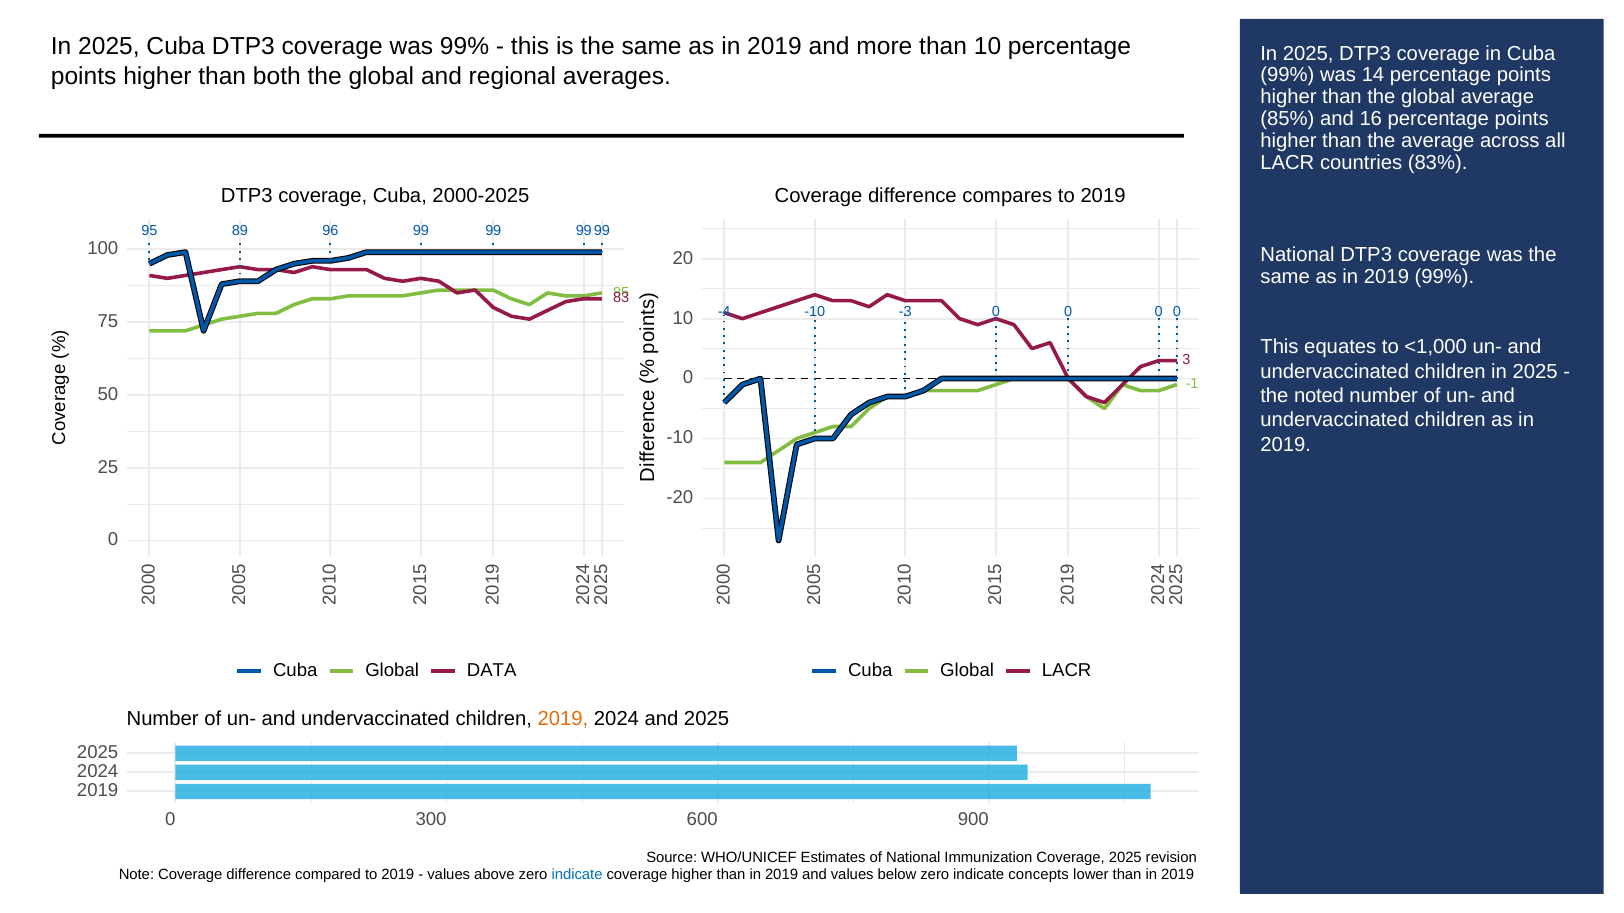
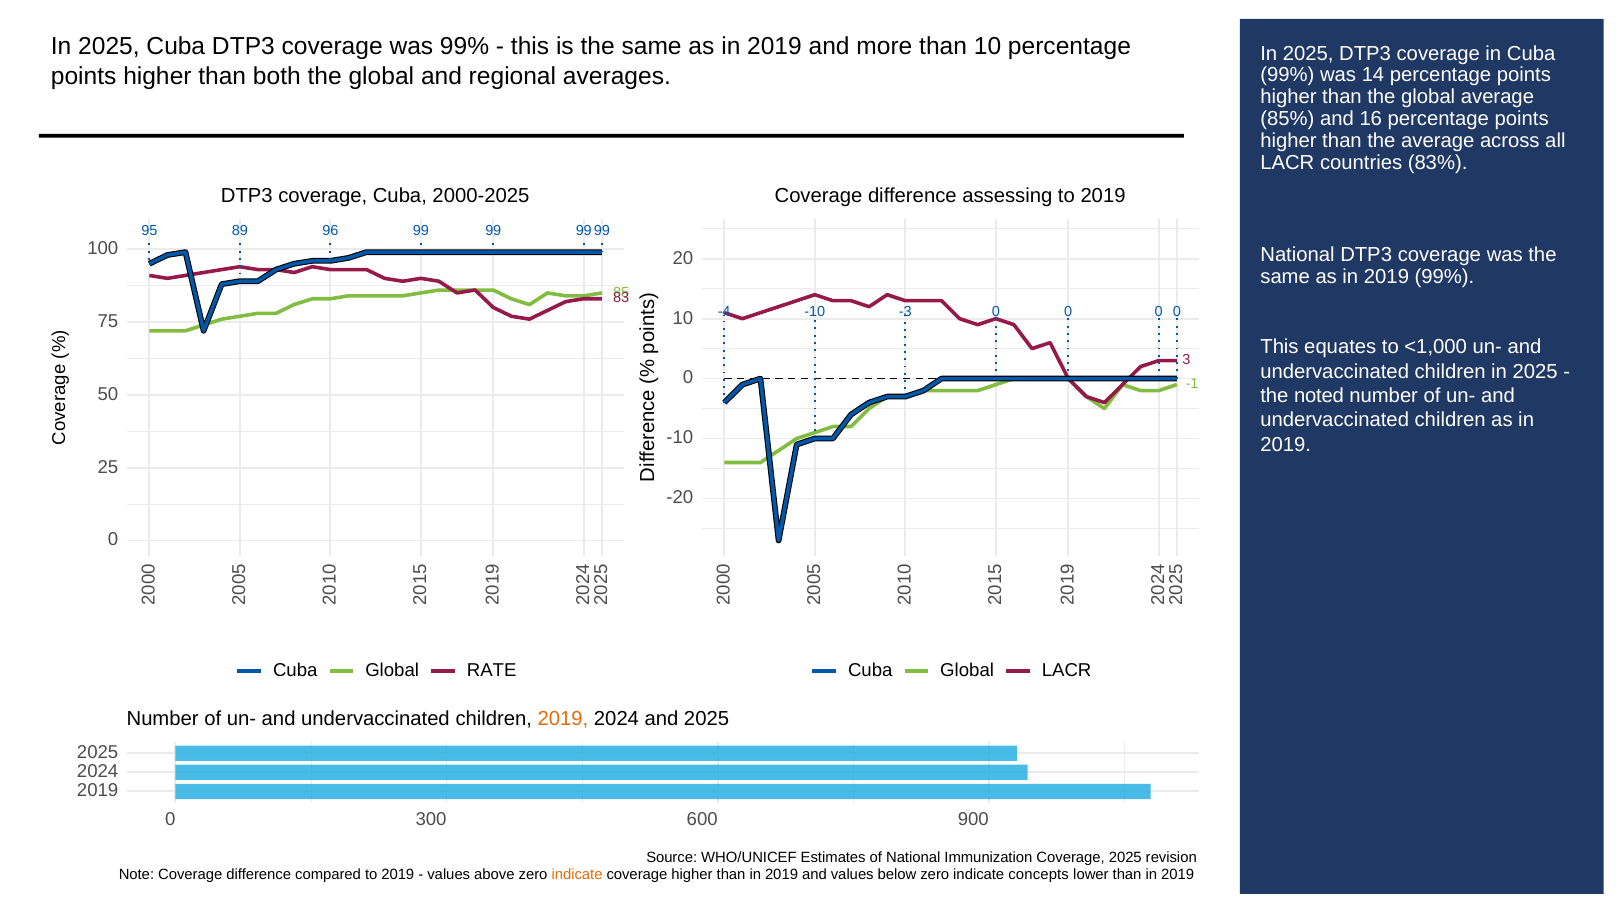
compares: compares -> assessing (1007, 196)
DATA: DATA -> RATE (492, 671)
indicate colour: blue -> orange (577, 875)
